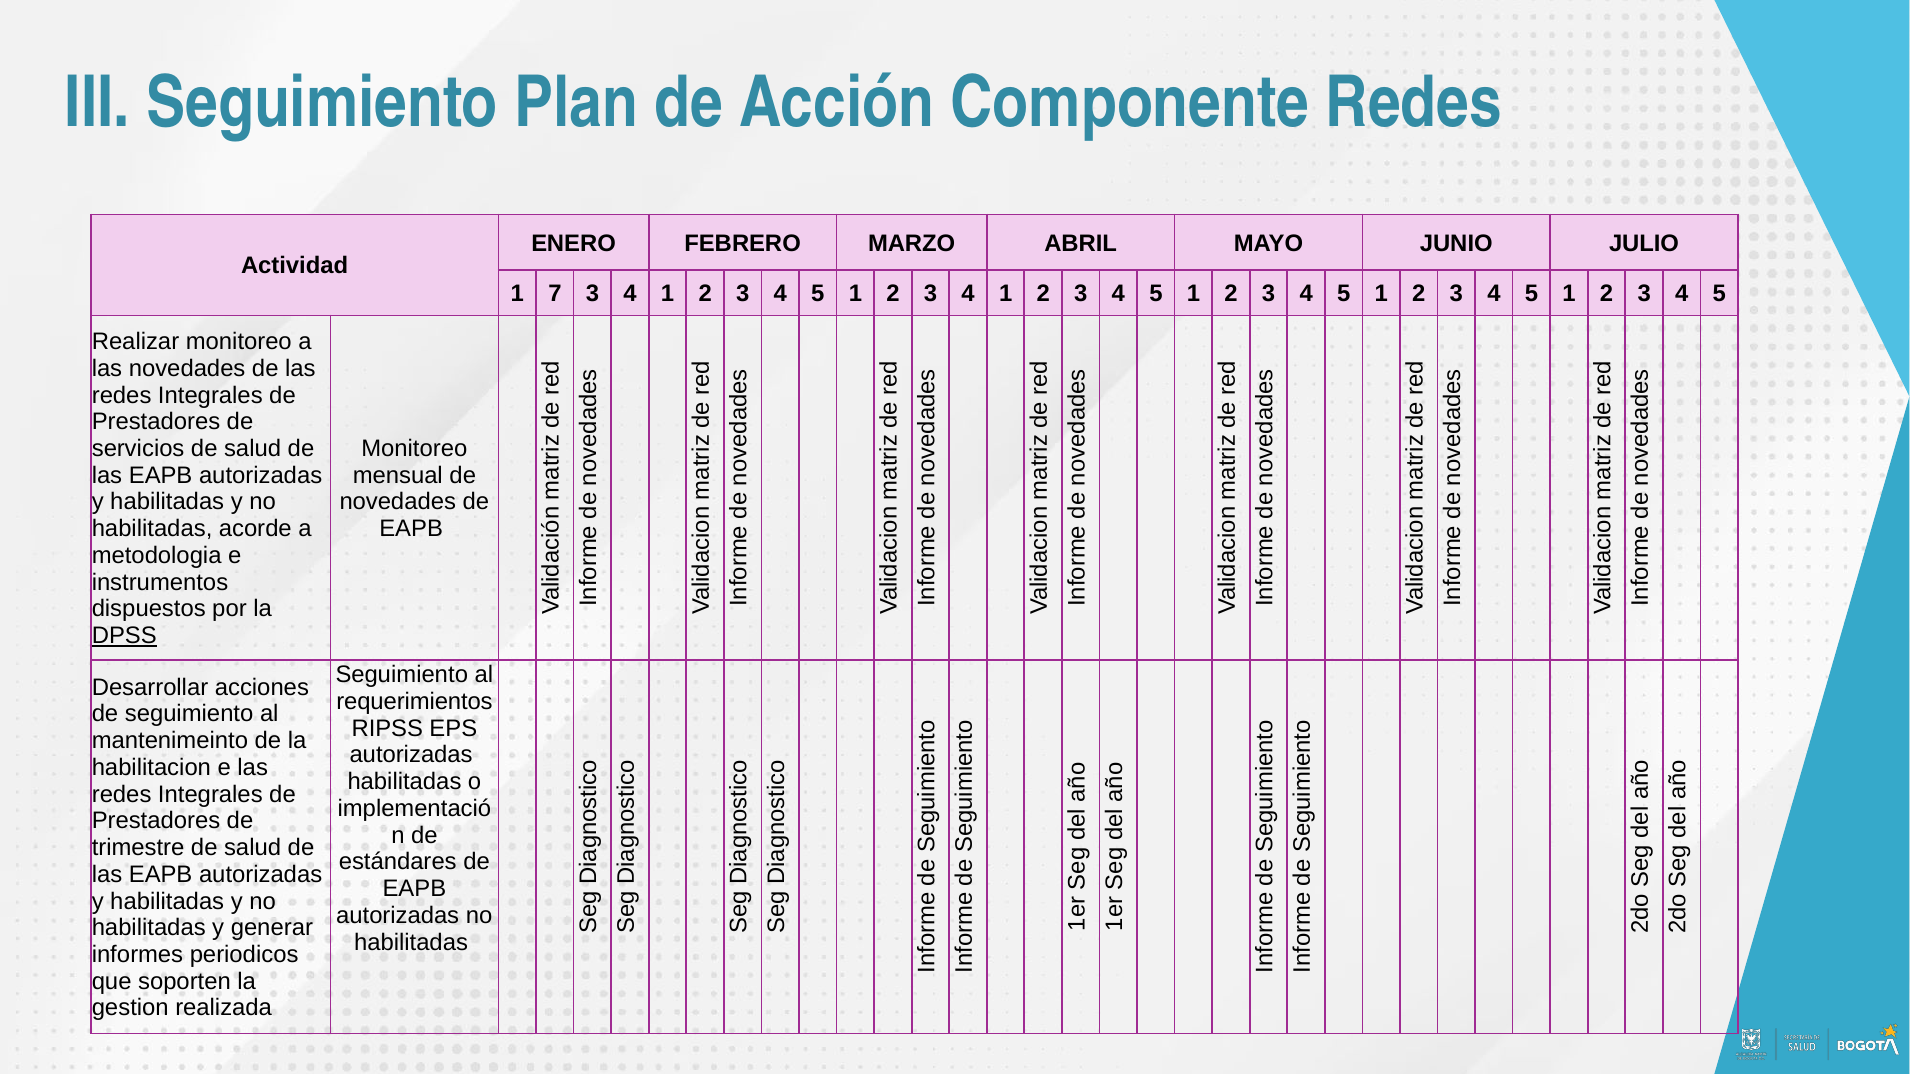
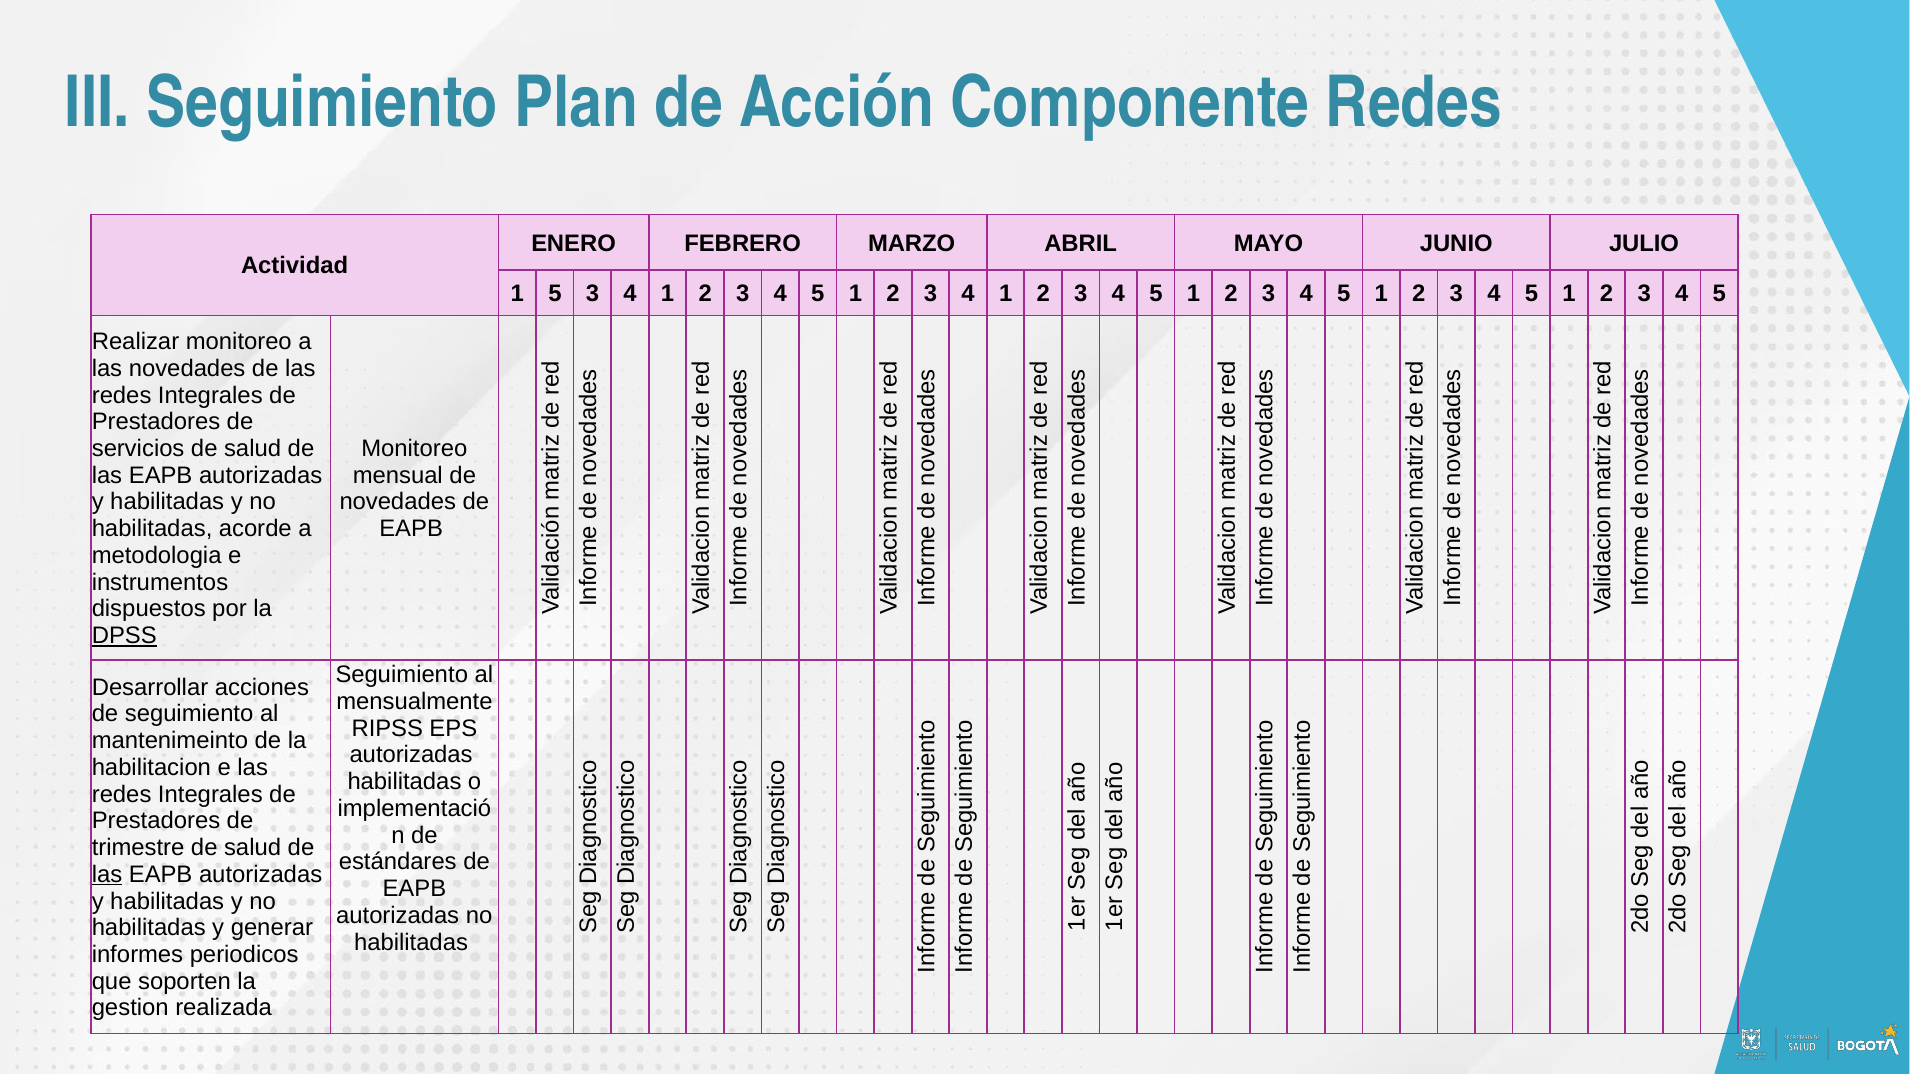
1 7: 7 -> 5 (555, 294)
requerimientos: requerimientos -> mensualmente (414, 702)
las underline: none -> present (107, 875)
